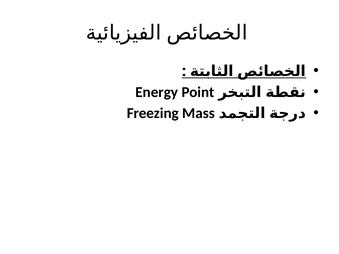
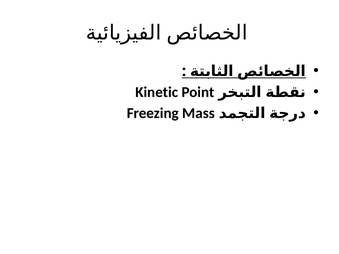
Energy: Energy -> Kinetic (157, 92)
